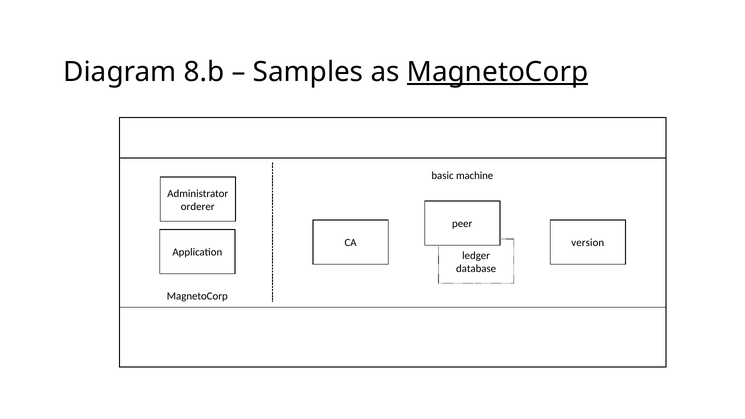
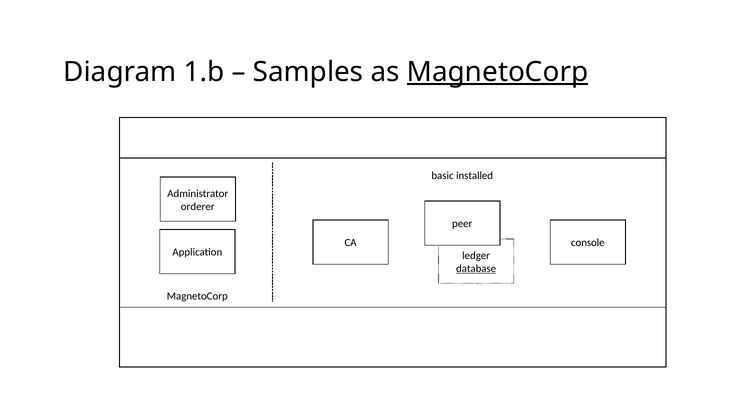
8.b: 8.b -> 1.b (204, 72)
machine: machine -> installed (475, 176)
version: version -> console (588, 243)
database underline: none -> present (476, 269)
